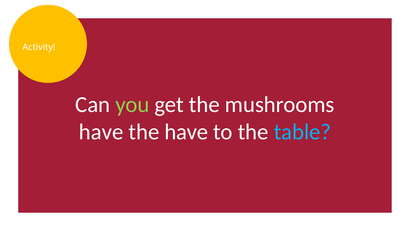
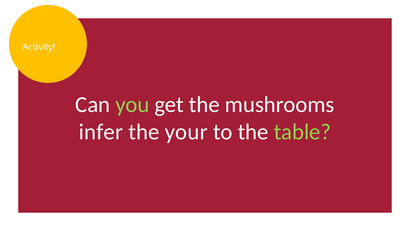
have: have -> infer (101, 132)
the have: have -> your (186, 132)
table colour: light blue -> light green (302, 132)
